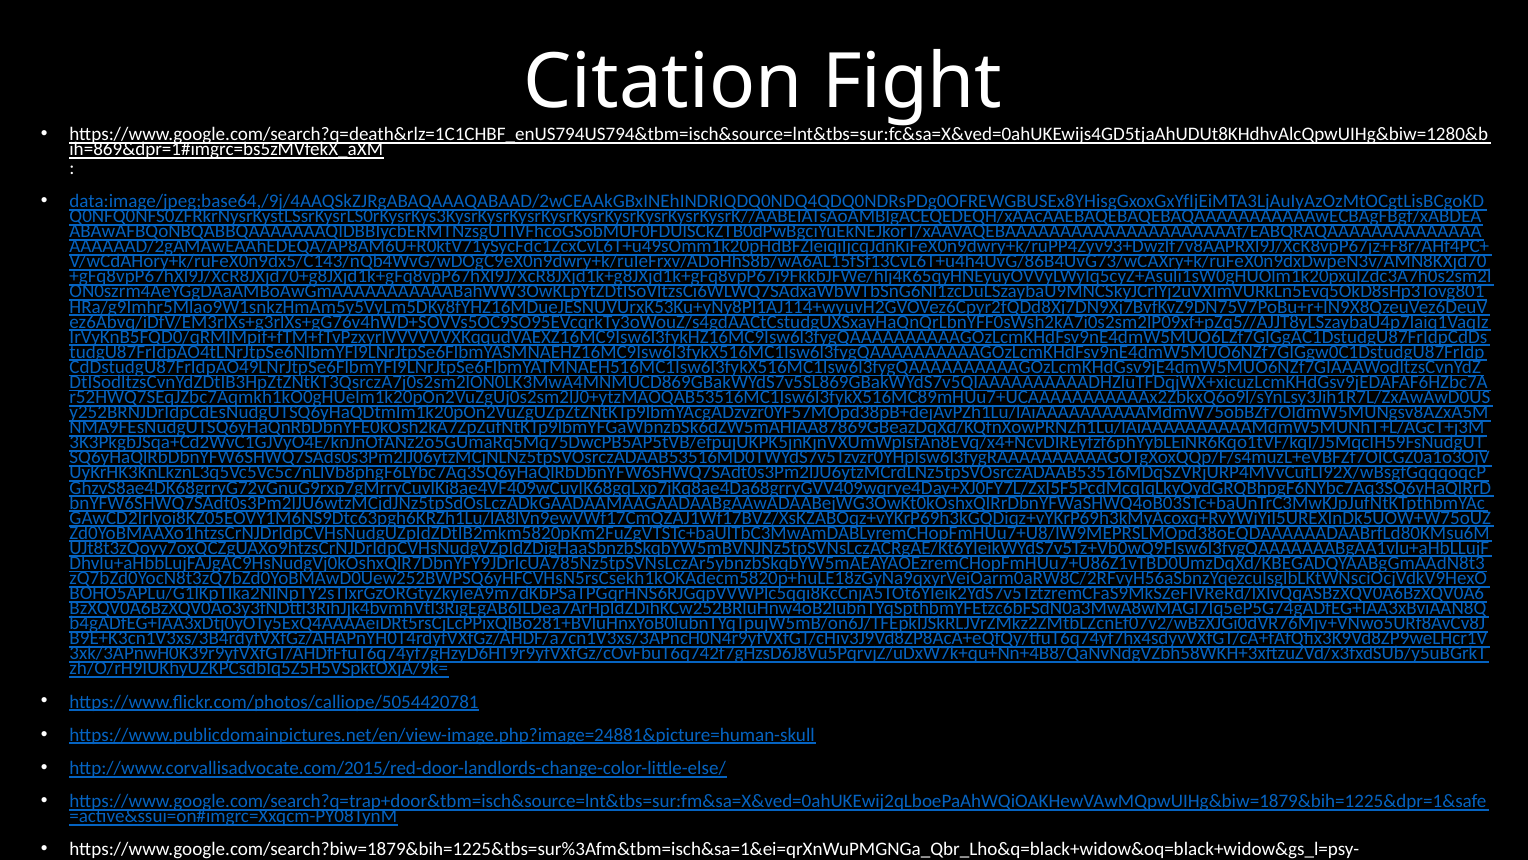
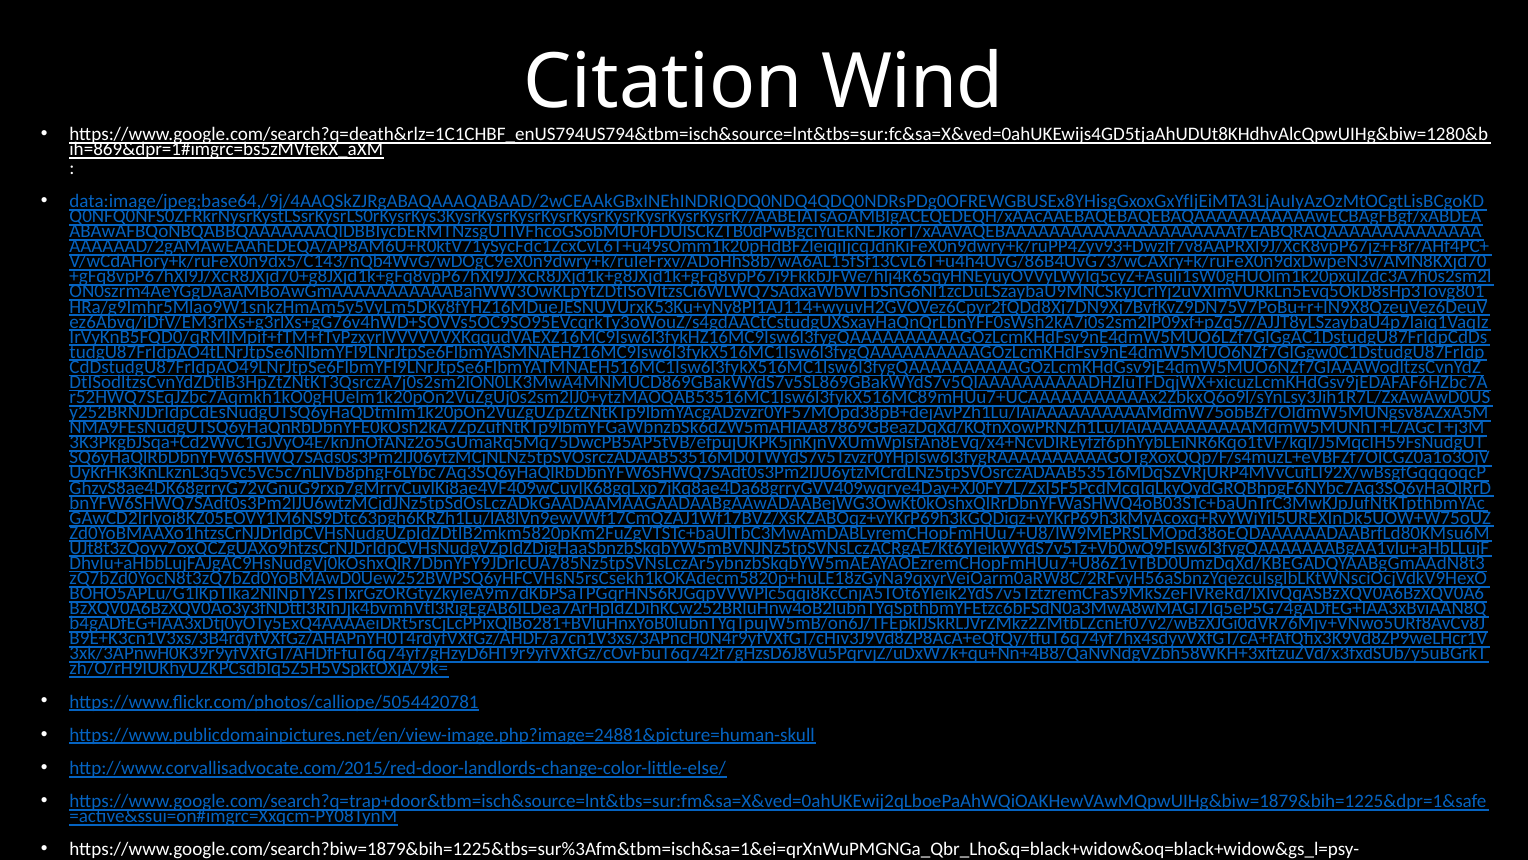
Fight: Fight -> Wind (912, 83)
